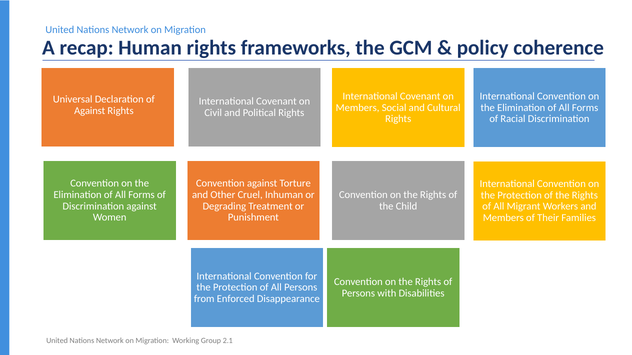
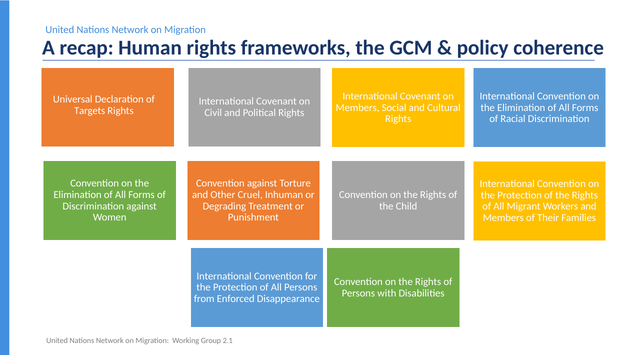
Against: Against -> Targets (90, 111)
